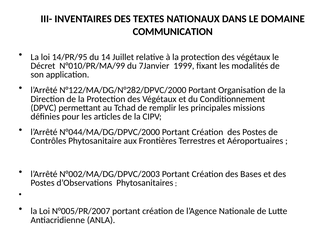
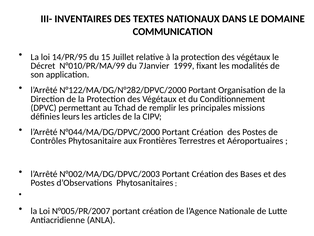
14: 14 -> 15 (106, 57)
pour: pour -> leurs (71, 116)
